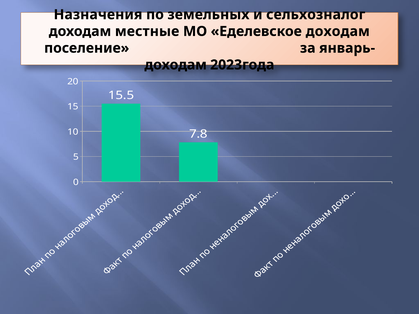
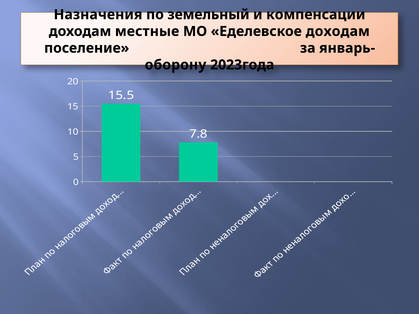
земельных: земельных -> земельный (209, 15)
сельхозналог: сельхозналог -> компенсации (316, 15)
доходам: доходам -> оборону (175, 65)
